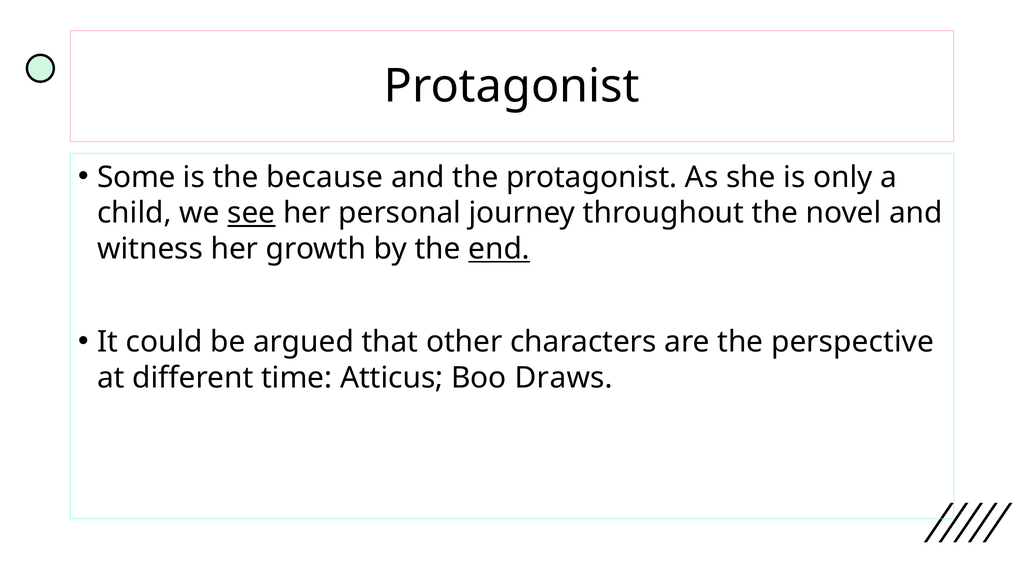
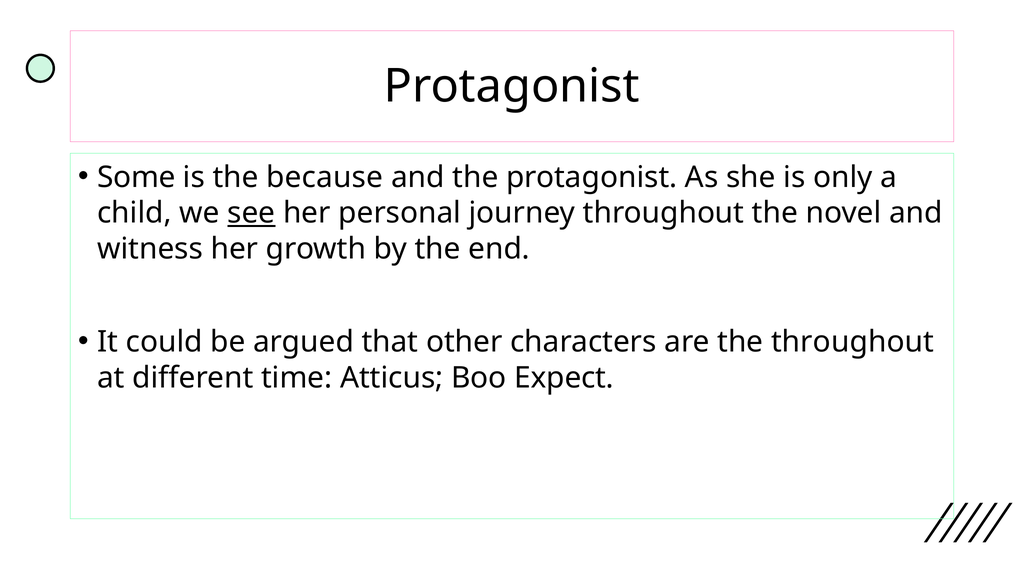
end underline: present -> none (499, 249)
the perspective: perspective -> throughout (853, 342)
Draws: Draws -> Expect (564, 378)
